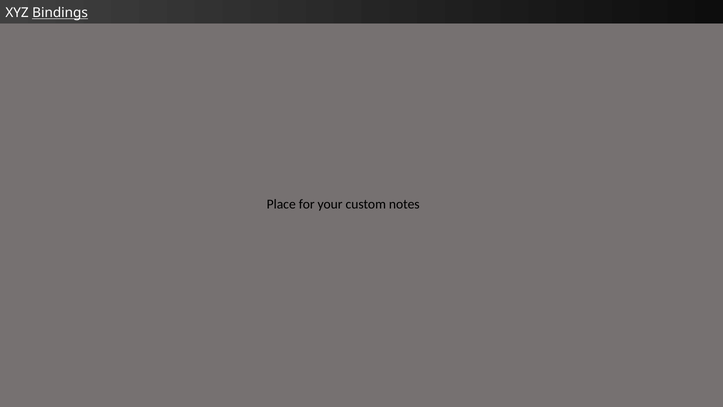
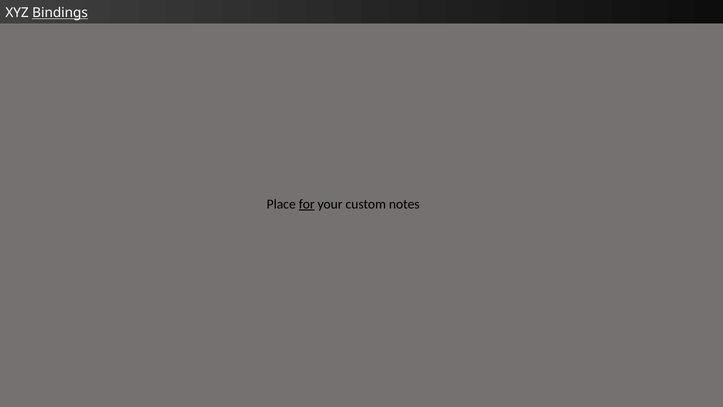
for underline: none -> present (307, 204)
